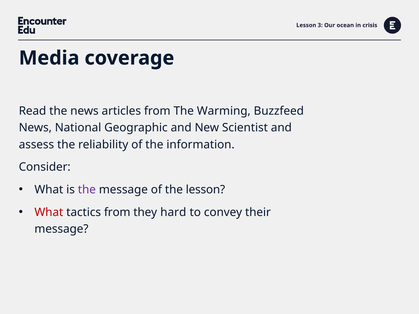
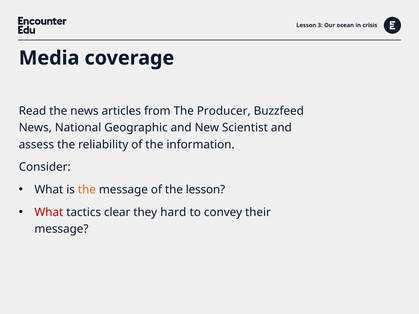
Warming: Warming -> Producer (224, 111)
the colour: purple -> orange (87, 190)
tactics from: from -> clear (117, 212)
